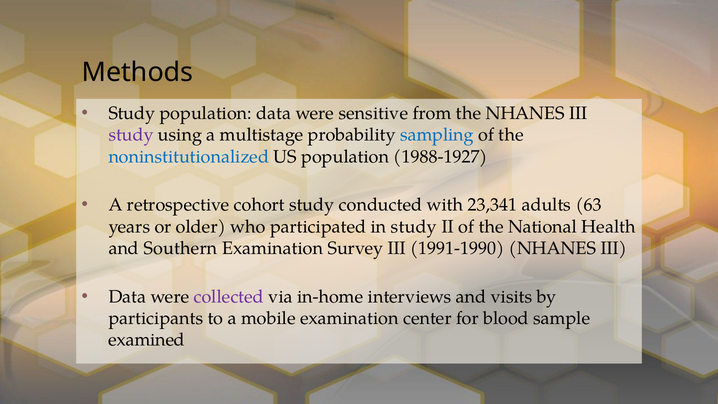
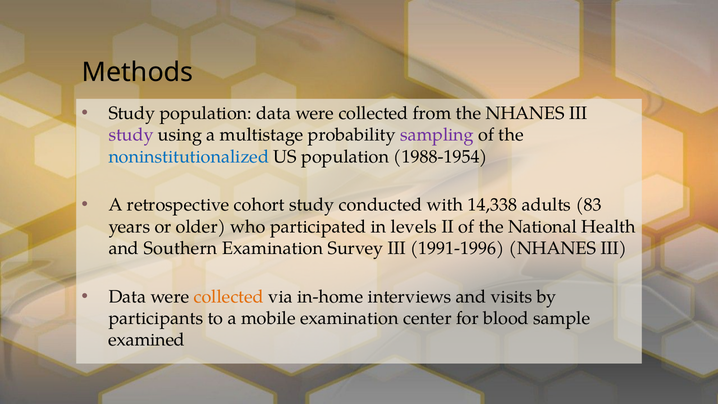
population data were sensitive: sensitive -> collected (373, 113)
sampling colour: blue -> purple (437, 135)
1988-1927: 1988-1927 -> 1988-1954 (441, 157)
23,341: 23,341 -> 14,338 (492, 205)
63: 63 -> 83 (589, 205)
in study: study -> levels (414, 227)
1991-1990: 1991-1990 -> 1991-1996 (457, 248)
collected colour: purple -> orange (229, 297)
